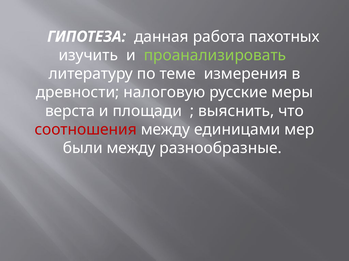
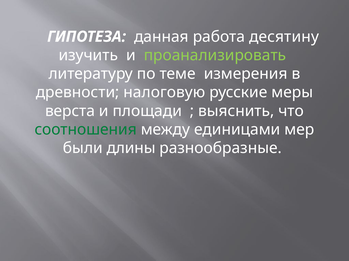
пахотных: пахотных -> десятину (284, 37)
соотношения colour: red -> green (86, 130)
были между: между -> длины (131, 148)
